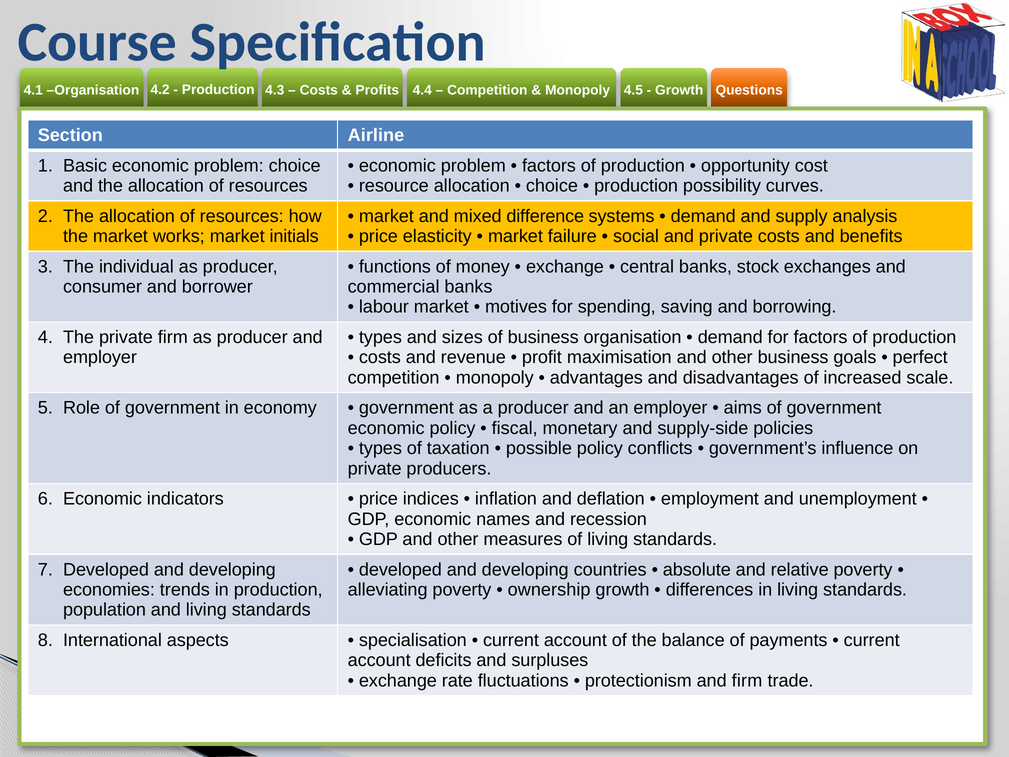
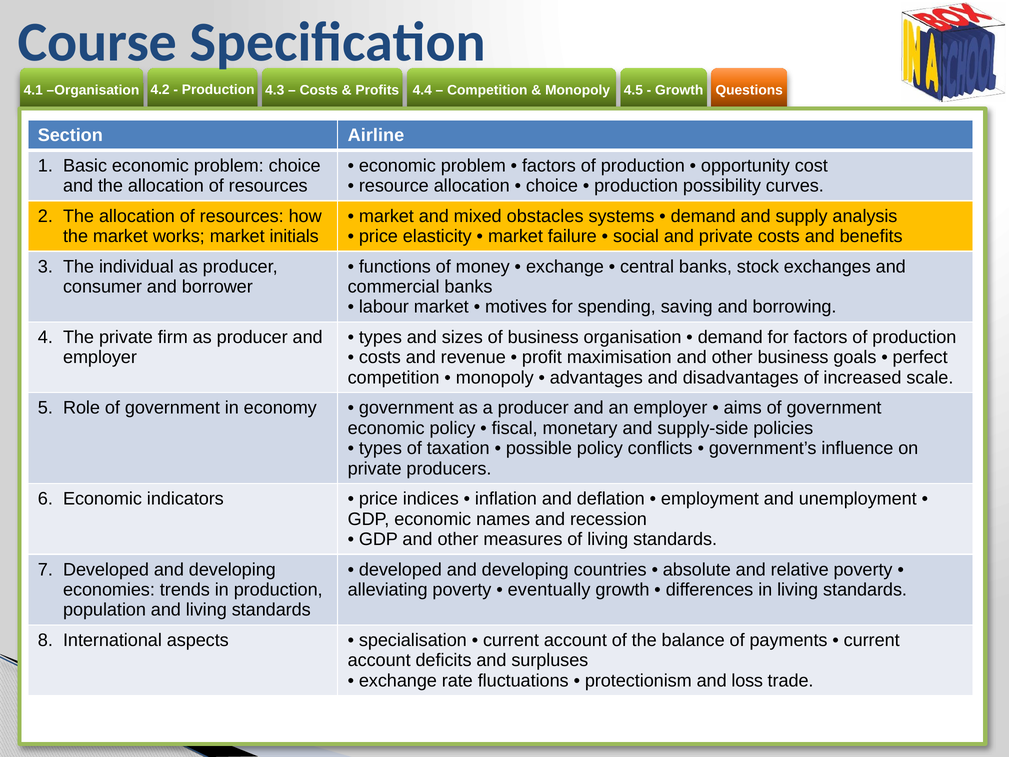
difference: difference -> obstacles (545, 216)
ownership: ownership -> eventually (549, 590)
and firm: firm -> loss (747, 680)
